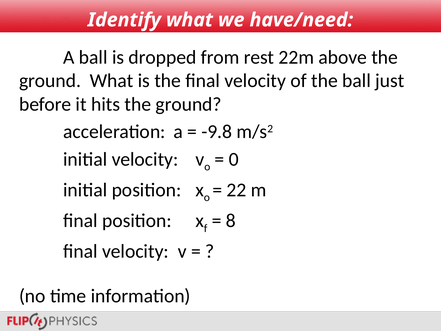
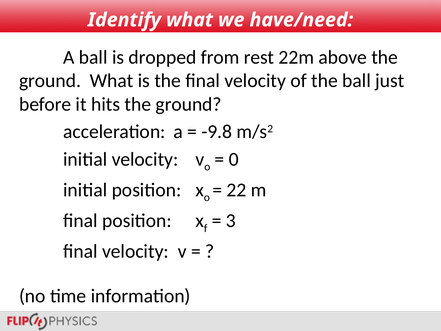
8: 8 -> 3 (231, 221)
